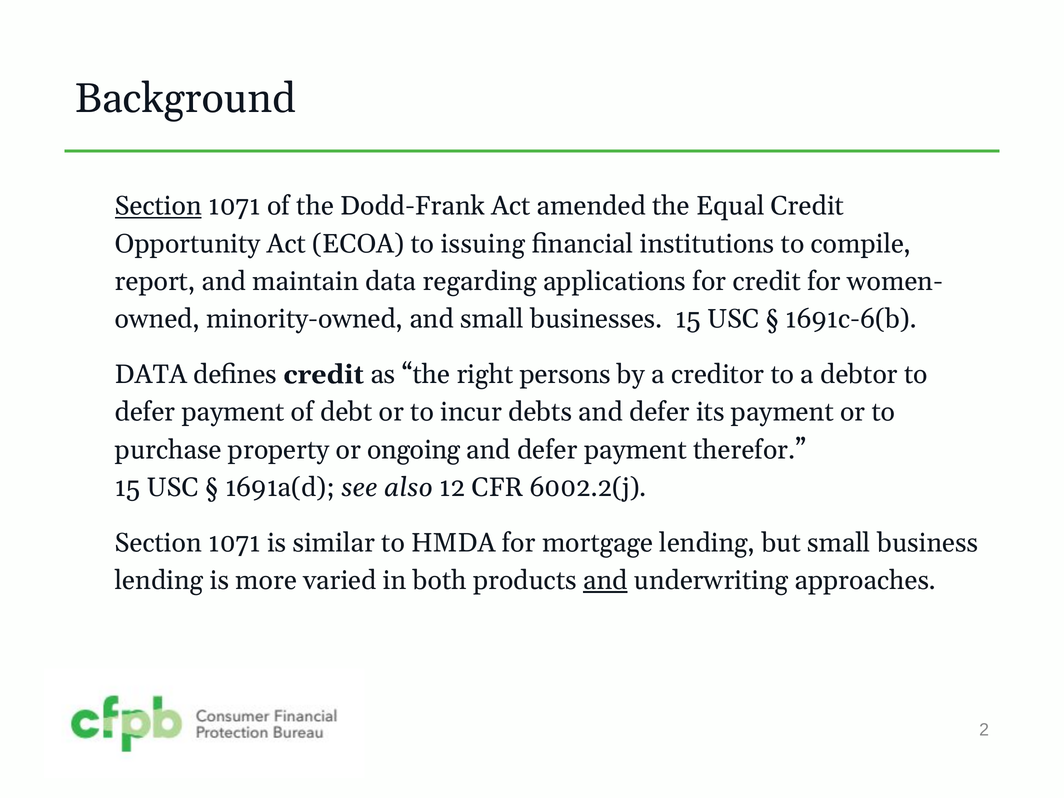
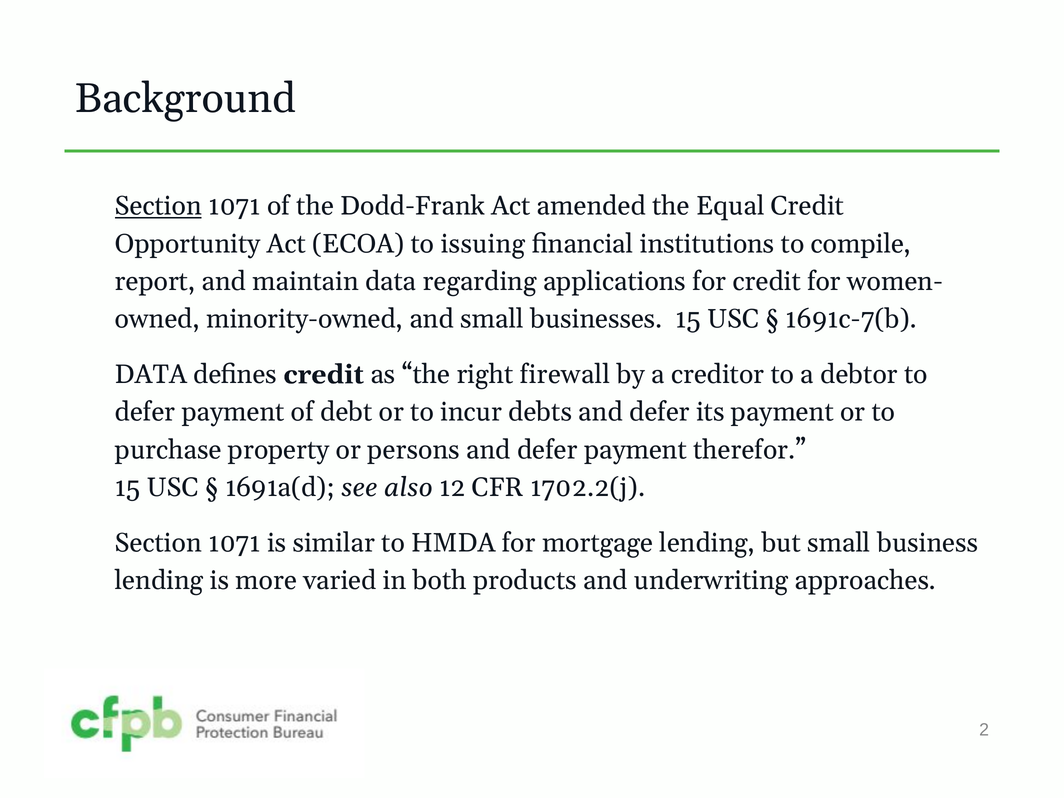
1691c-6(b: 1691c-6(b -> 1691c-7(b (851, 319)
persons: persons -> firewall (565, 375)
ongoing: ongoing -> persons (414, 450)
6002.2(j: 6002.2(j -> 1702.2(j (588, 488)
and underline: present -> none (605, 581)
